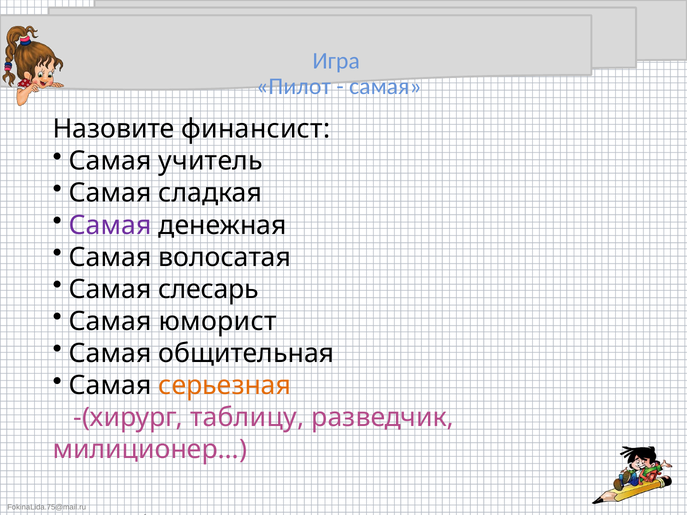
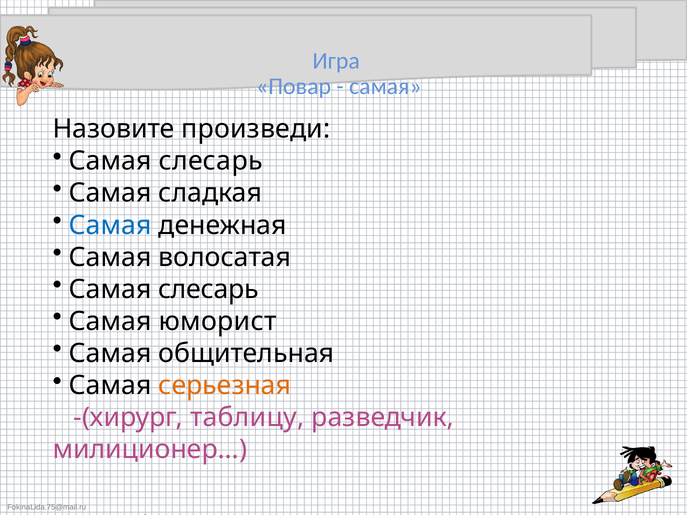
Пилот: Пилот -> Повар (294, 86)
финансист: финансист -> произведи (256, 129)
учитель: учитель -> слесарь (211, 161)
Самая colour: purple -> blue (110, 225)
